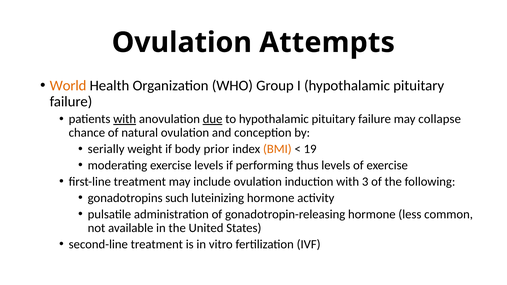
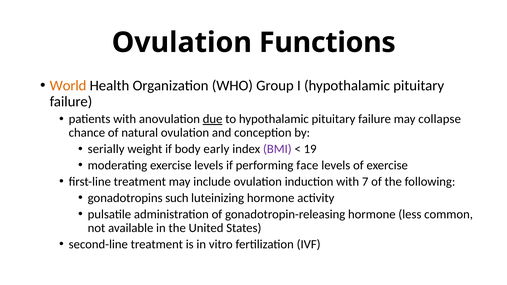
Attempts: Attempts -> Functions (327, 43)
with underline: present -> none (125, 119)
prior: prior -> early (216, 149)
BMI colour: orange -> purple (277, 149)
thus: thus -> face (307, 165)
3: 3 -> 7 (365, 182)
